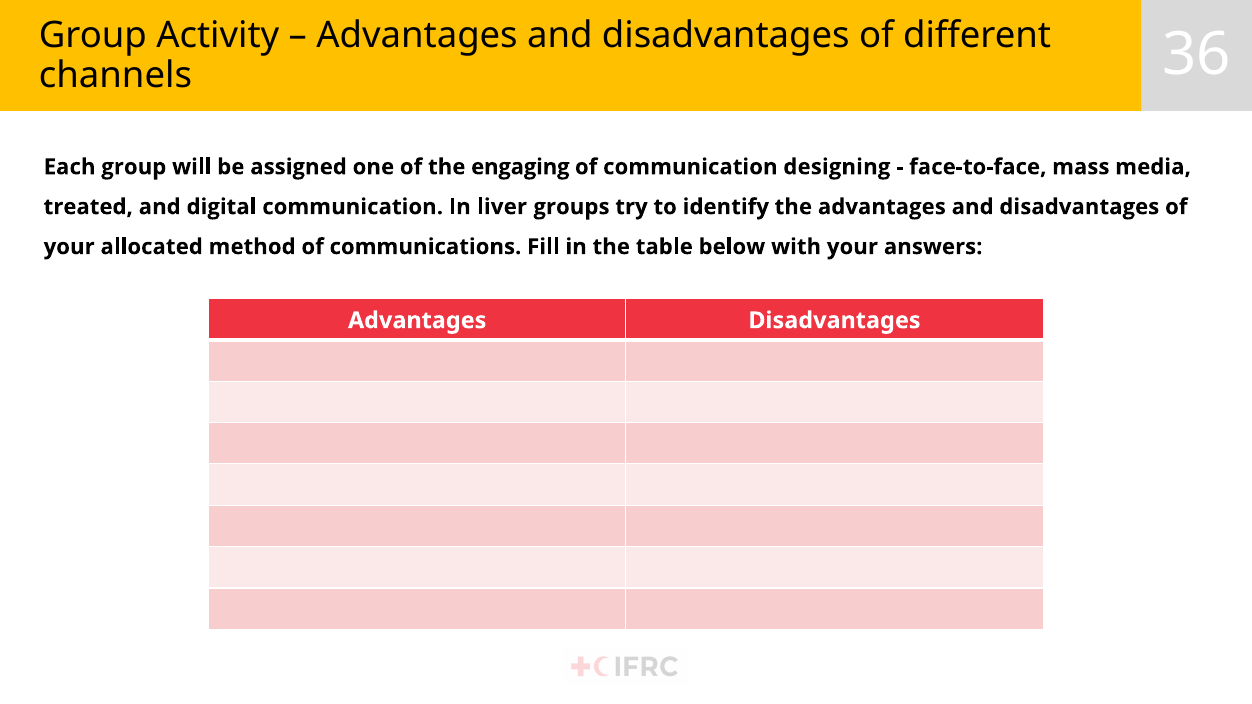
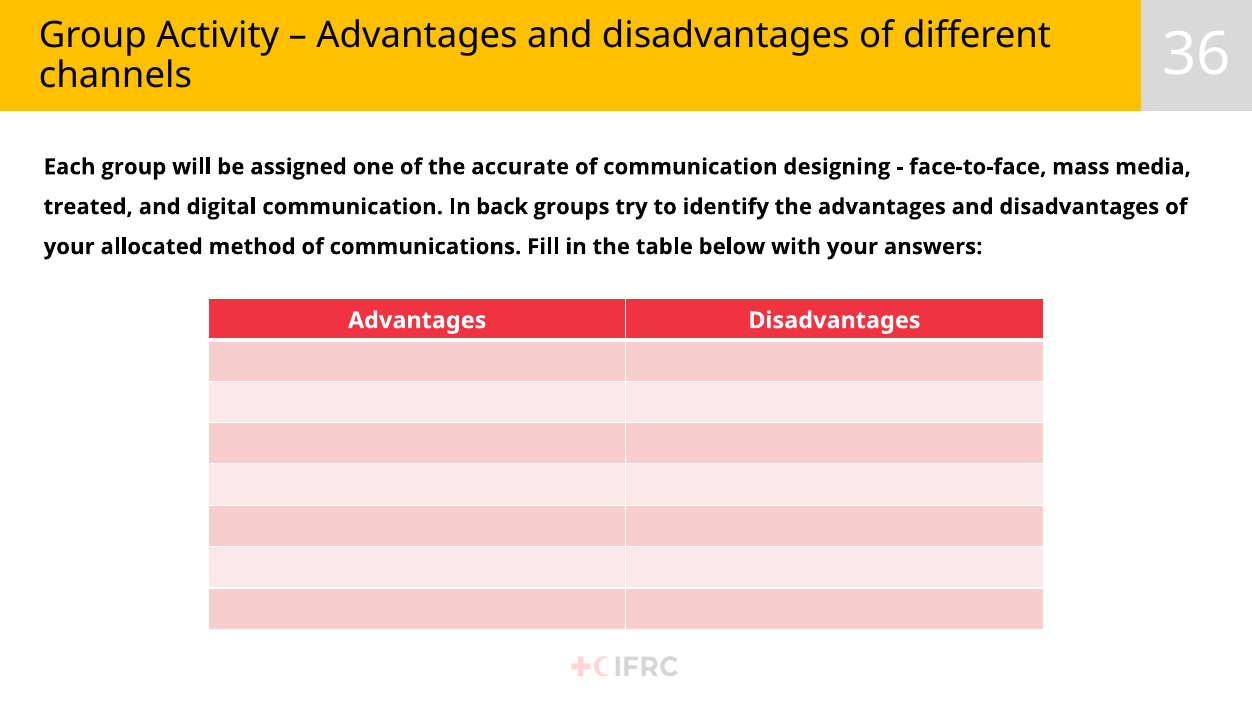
engaging: engaging -> accurate (520, 167)
liver: liver -> back (502, 207)
